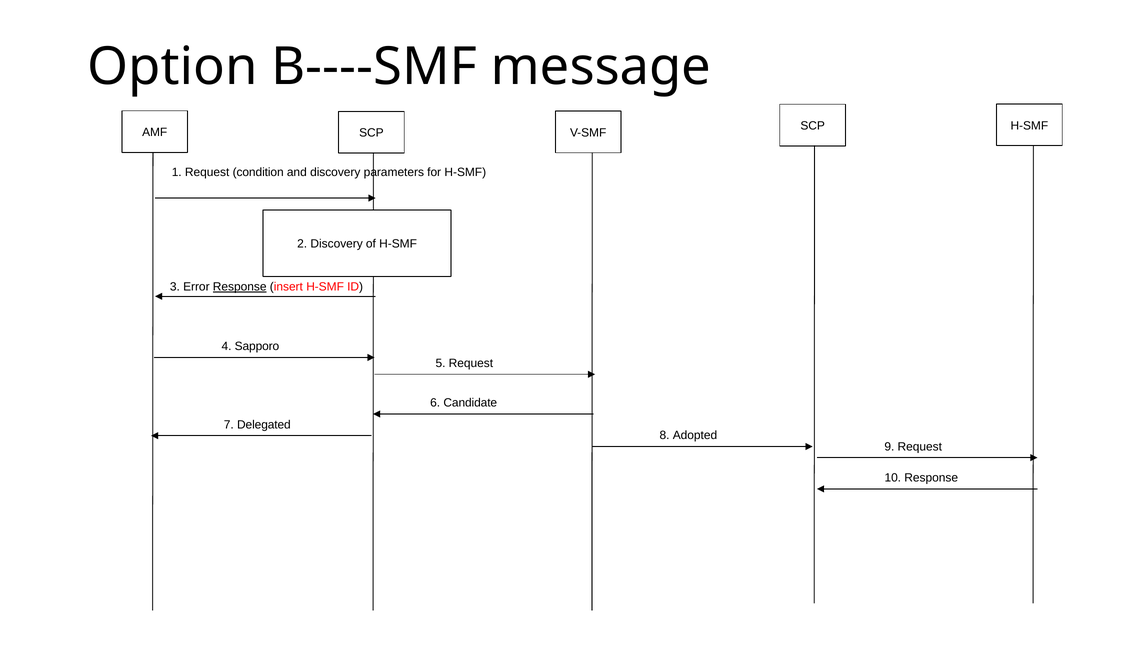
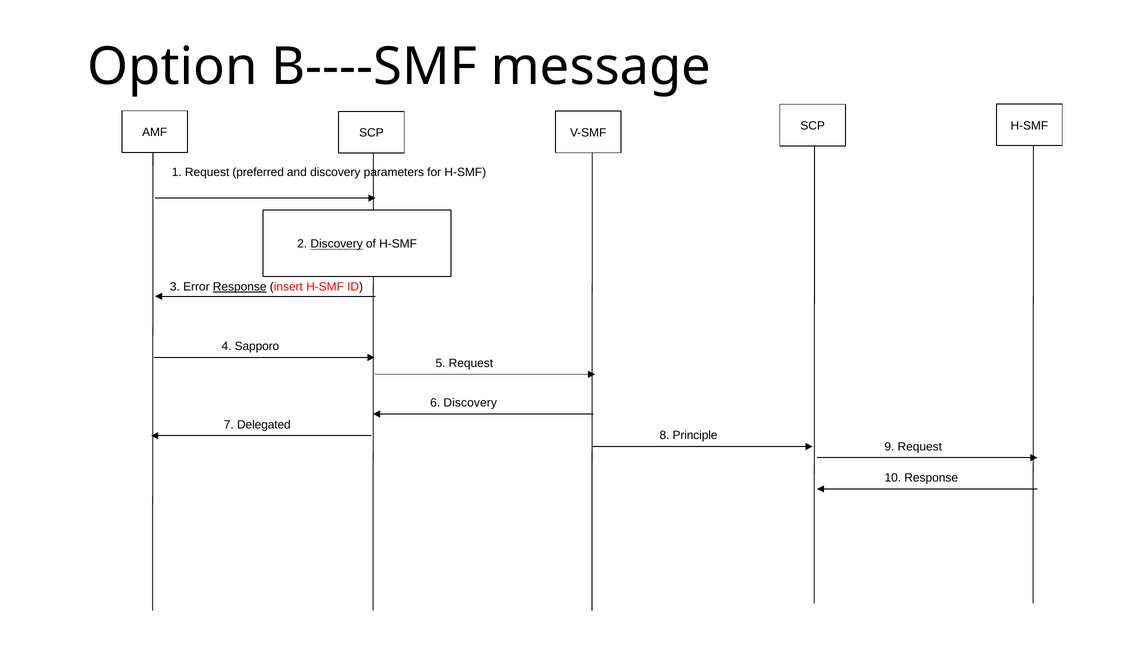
condition: condition -> preferred (258, 172)
Discovery underline: none -> present (337, 244)
6 Candidate: Candidate -> Discovery (470, 403)
Adopted: Adopted -> Principle (695, 435)
